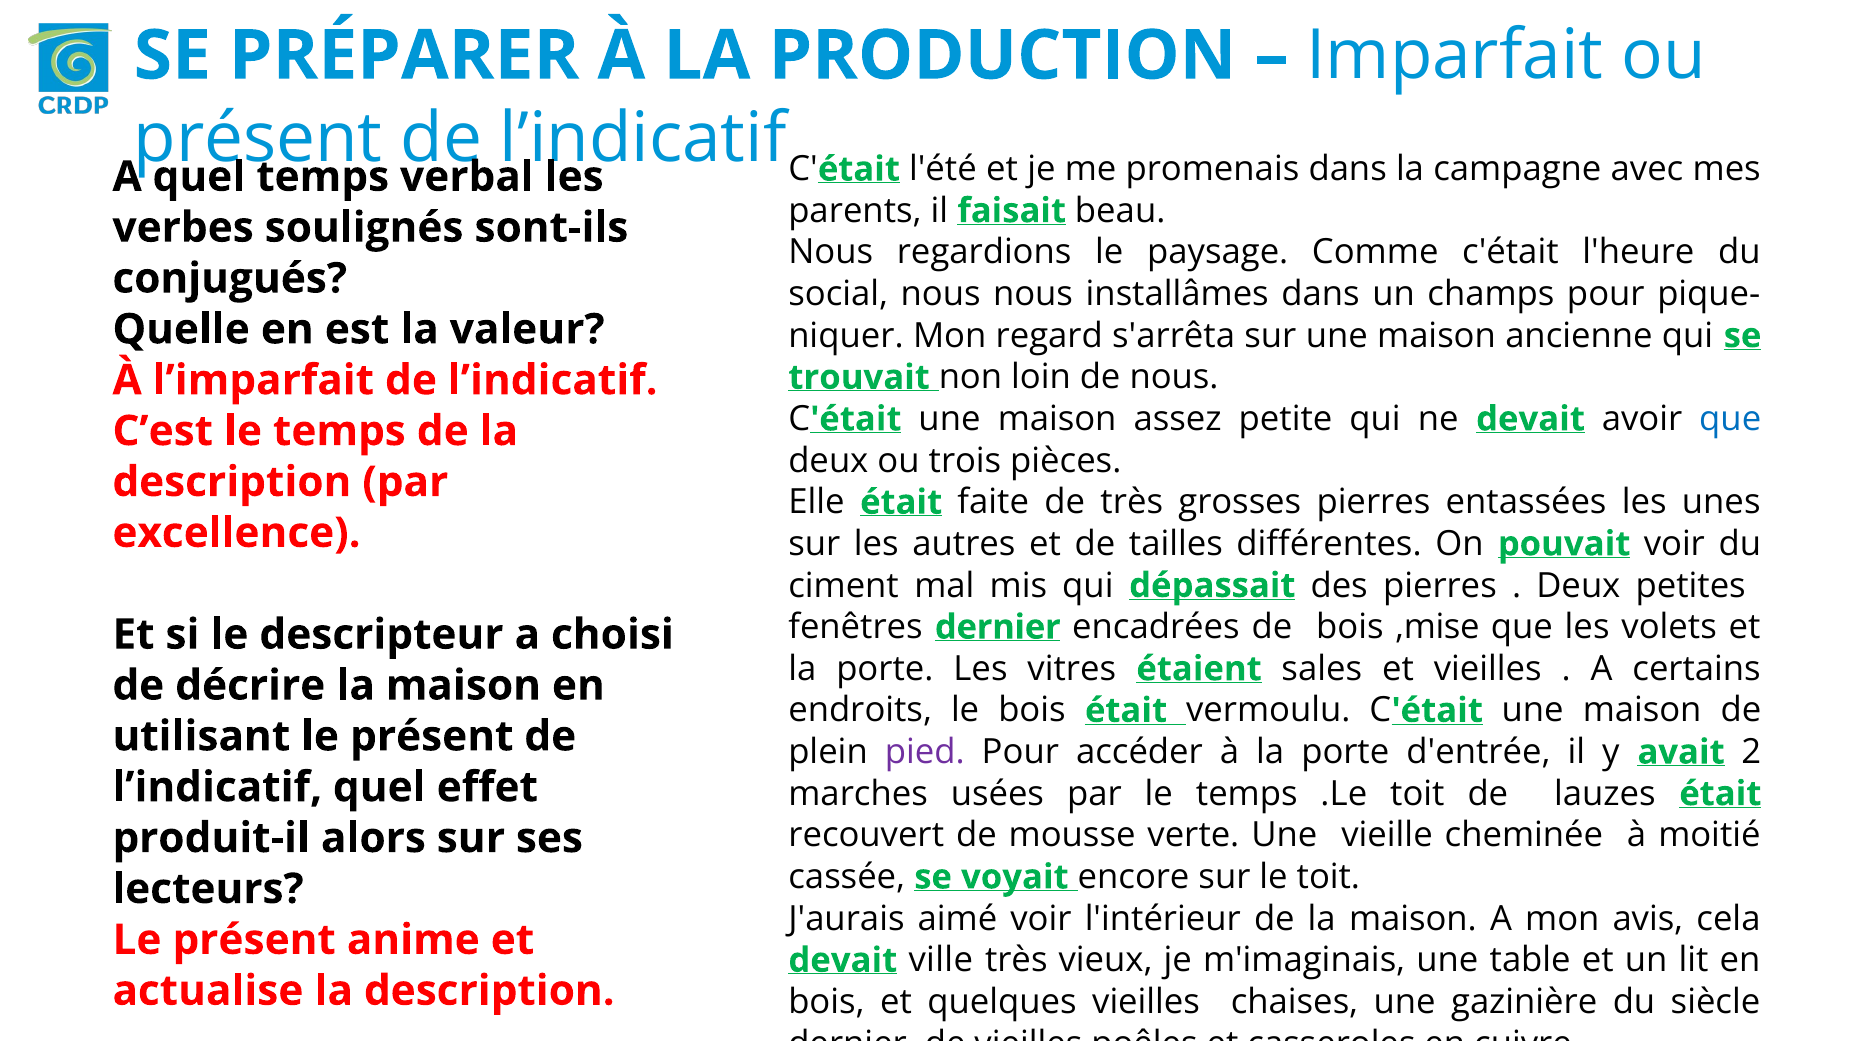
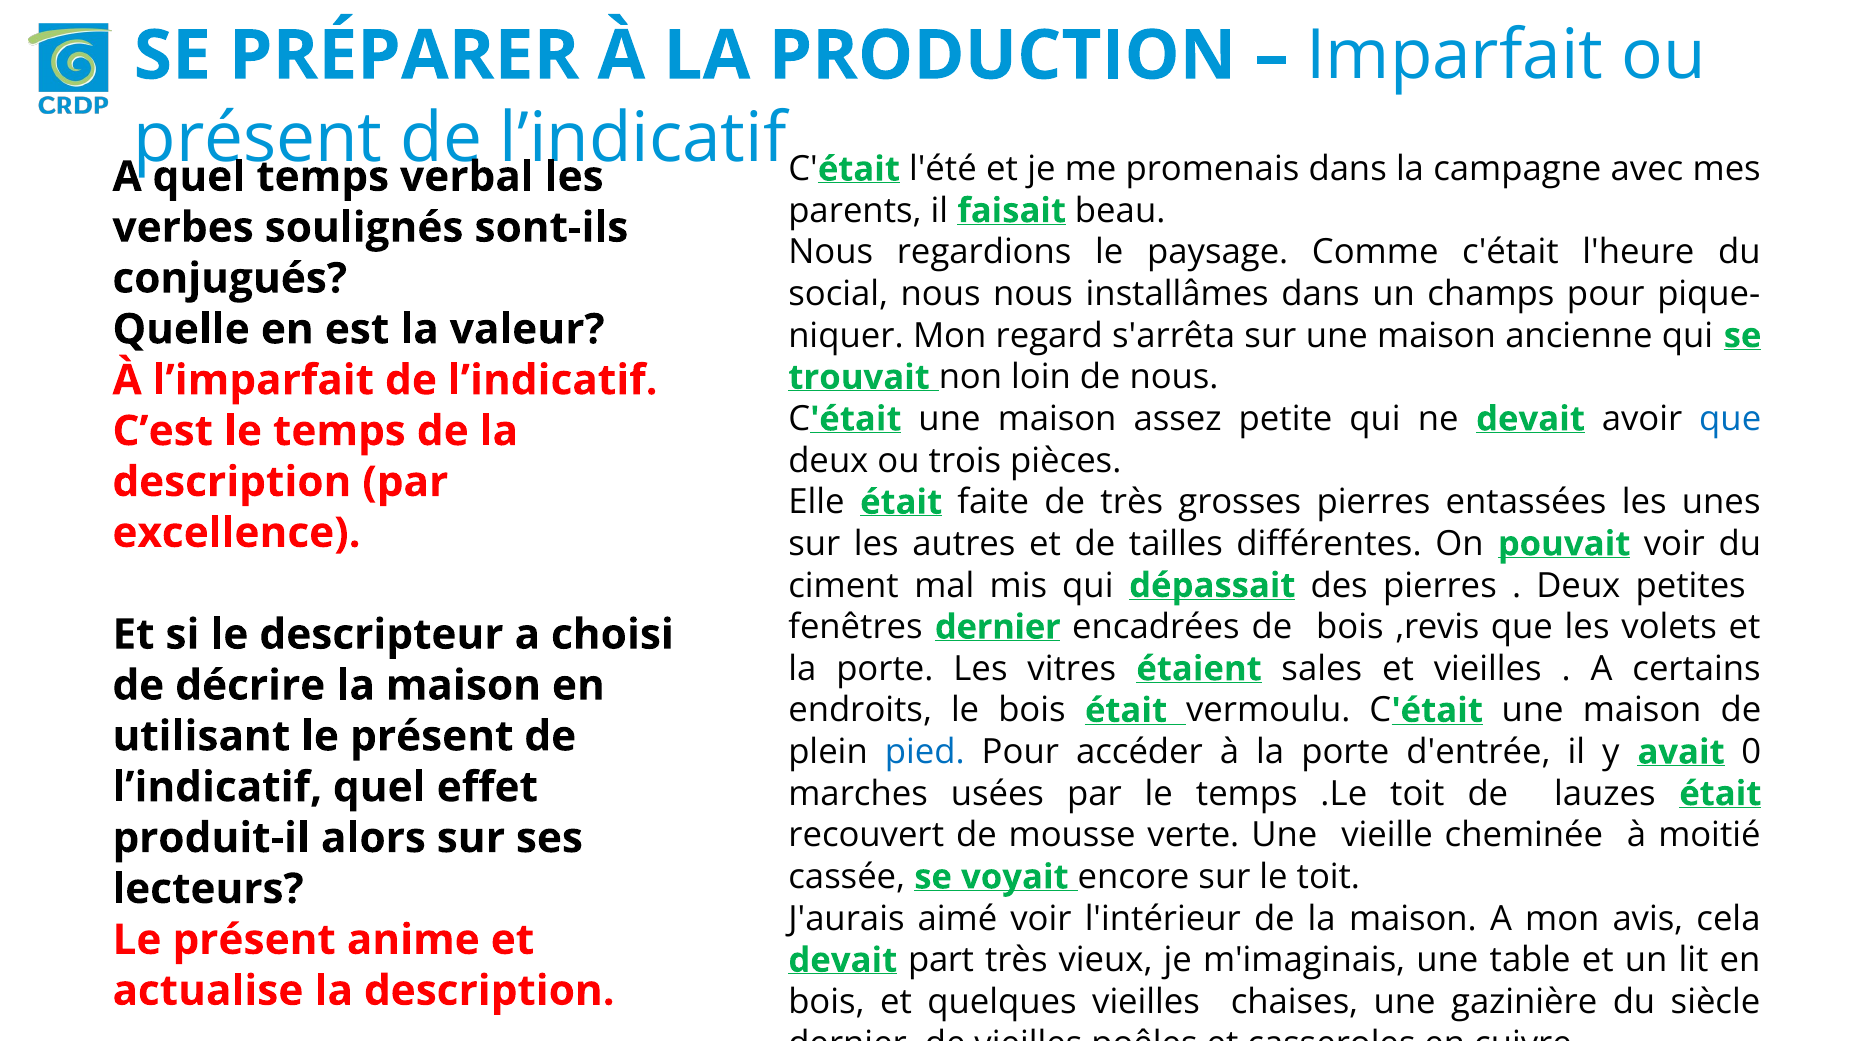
,mise: ,mise -> ,revis (1437, 627)
pied colour: purple -> blue (925, 752)
2: 2 -> 0 (1751, 752)
ville: ville -> part (941, 960)
